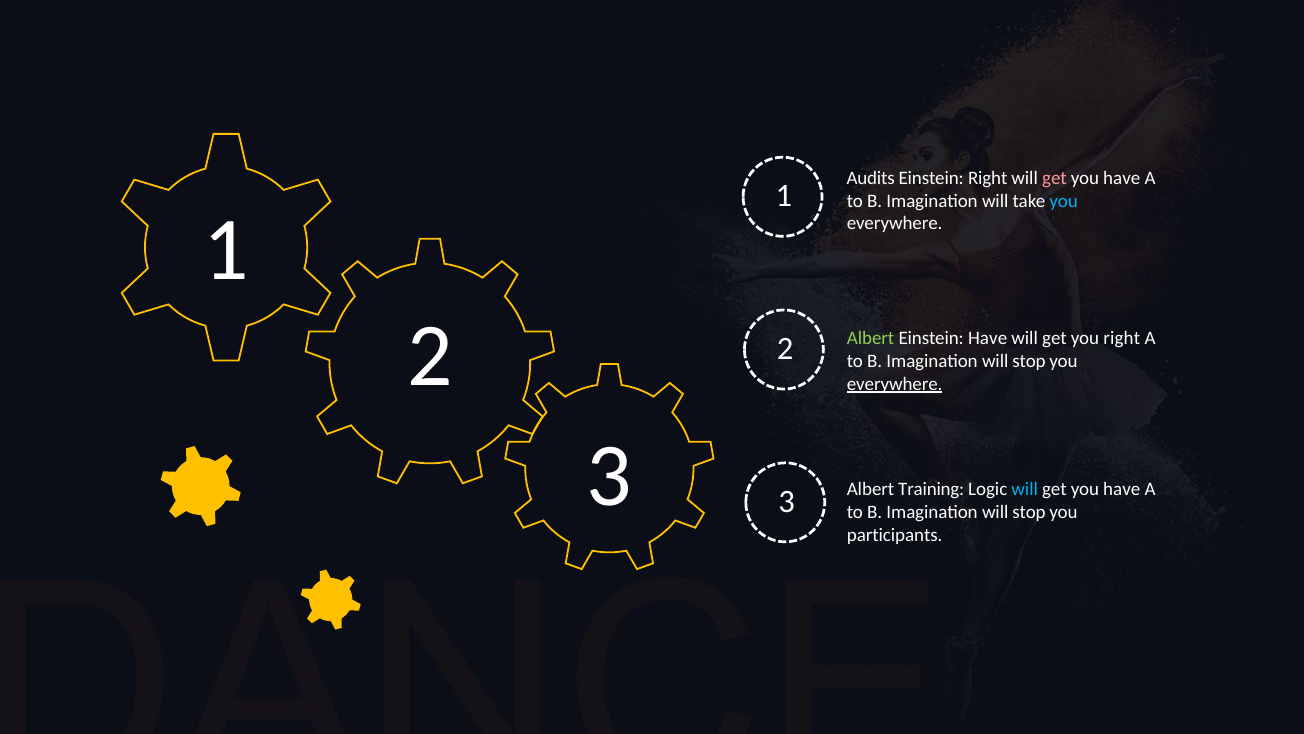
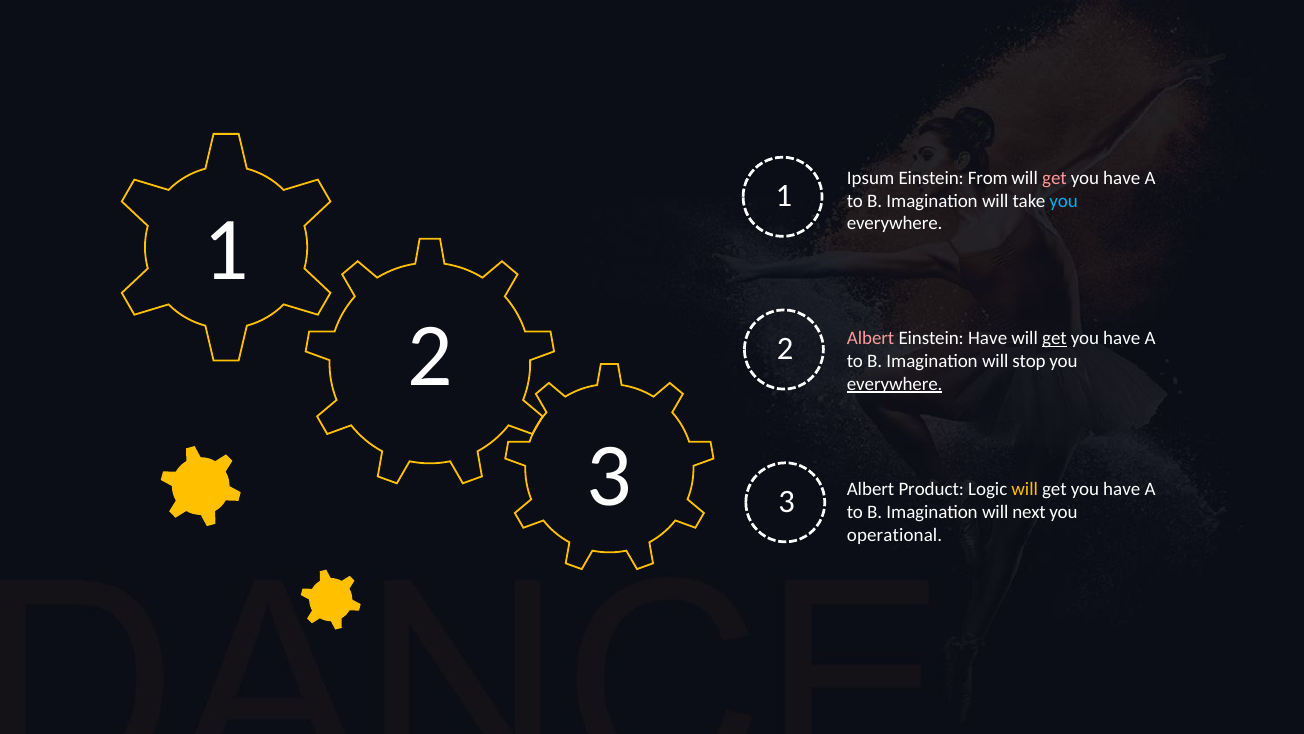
Audits: Audits -> Ipsum (871, 178)
Einstein Right: Right -> From (988, 178)
Albert colour: light green -> pink (871, 338)
get underline: none -> present (1054, 338)
right: right -> have (1122, 338)
Training: Training -> Product (931, 489)
will colour: light blue -> yellow (1025, 489)
stop: stop -> next (1029, 512)
participants: participants -> operational (895, 535)
